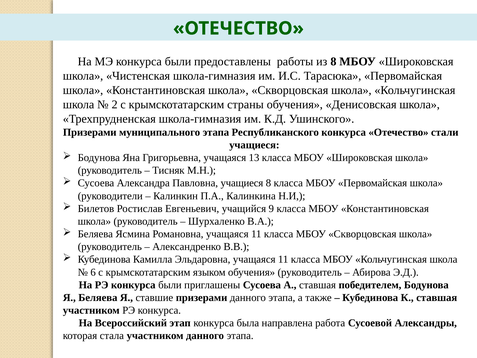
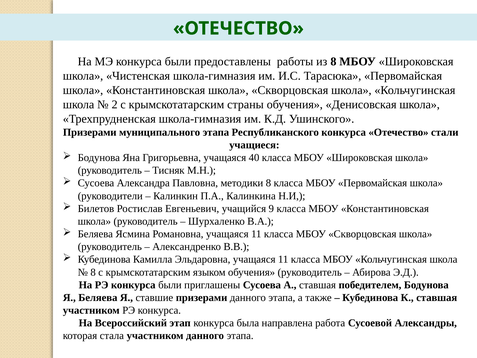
13: 13 -> 40 (254, 158)
Павловна учащиеся: учащиеся -> методики (242, 183)
6: 6 -> 8 (93, 272)
